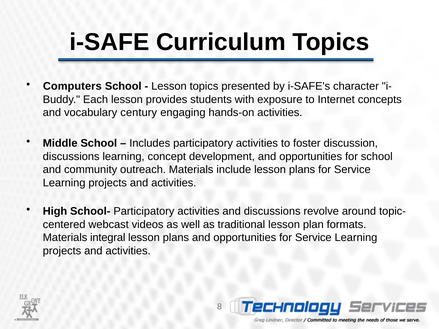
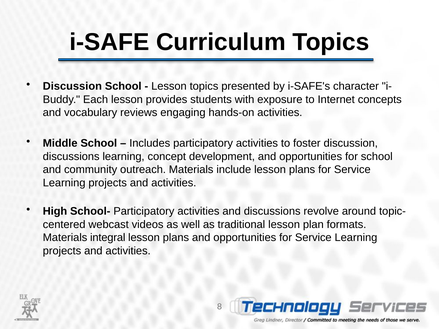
Computers: Computers -> Discussion (72, 86)
century: century -> reviews (139, 113)
